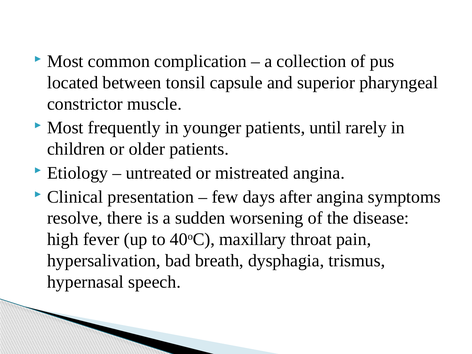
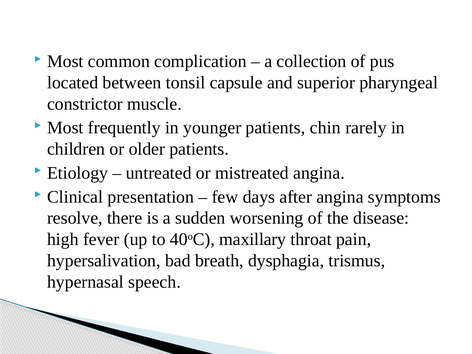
until: until -> chin (325, 128)
